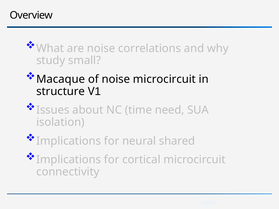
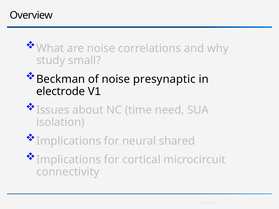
Macaque: Macaque -> Beckman (61, 79)
noise microcircuit: microcircuit -> presynaptic (164, 79)
structure: structure -> electrode (61, 91)
